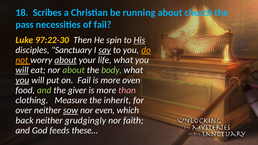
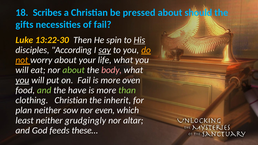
running: running -> pressed (139, 13)
church: church -> should (198, 13)
pass: pass -> gifts (24, 25)
97:22-30: 97:22-30 -> 13:22-30 (52, 40)
Sanctuary: Sanctuary -> According (72, 50)
about underline: present -> none (66, 60)
will underline: present -> none (22, 70)
body colour: light green -> pink (111, 70)
giver: giver -> have (77, 90)
than colour: pink -> light green (127, 90)
clothing Measure: Measure -> Christian (71, 100)
over: over -> plan (24, 110)
sow underline: present -> none (71, 110)
back: back -> least (25, 120)
faith: faith -> altar (133, 120)
